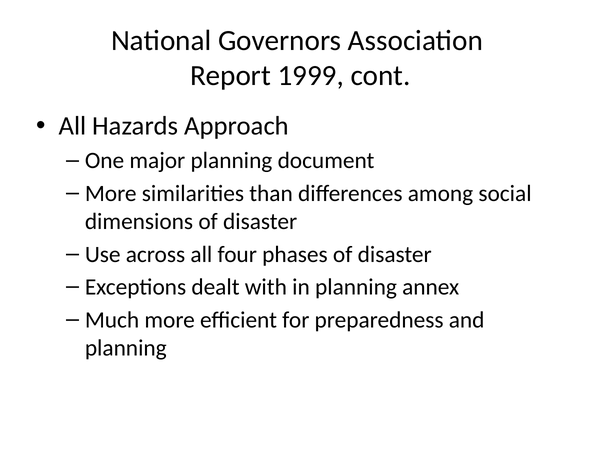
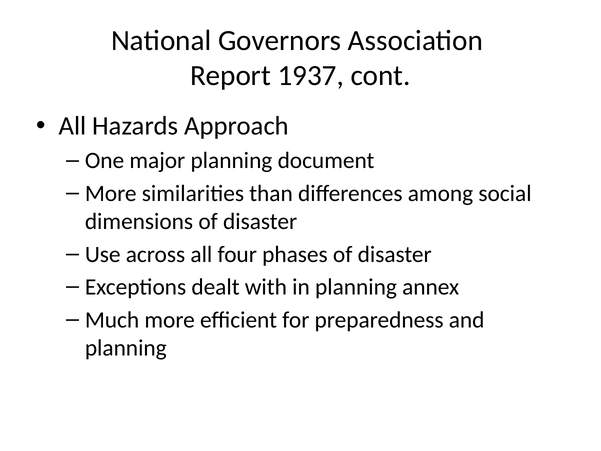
1999: 1999 -> 1937 (311, 76)
